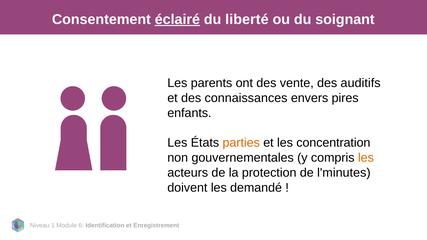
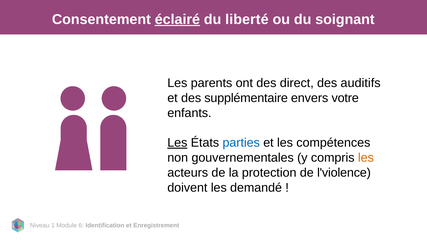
vente: vente -> direct (297, 83)
connaissances: connaissances -> supplémentaire (246, 98)
pires: pires -> votre (345, 98)
Les underline: none -> present (177, 143)
parties colour: orange -> blue (241, 143)
concentration: concentration -> compétences (333, 143)
l'minutes: l'minutes -> l'violence (344, 173)
